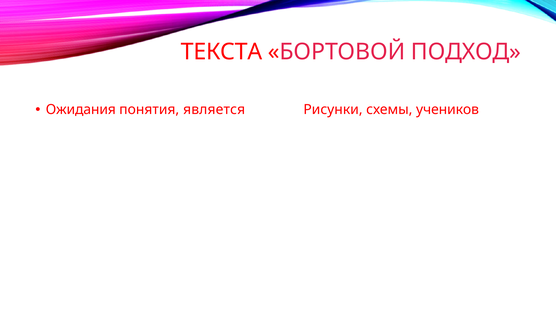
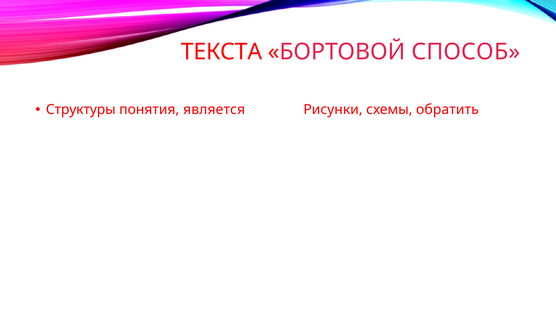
ПОДХОД: ПОДХОД -> СПОСОБ (466, 52)
Ожидания: Ожидания -> Структуры (81, 110)
учеников: учеников -> обратить (447, 110)
